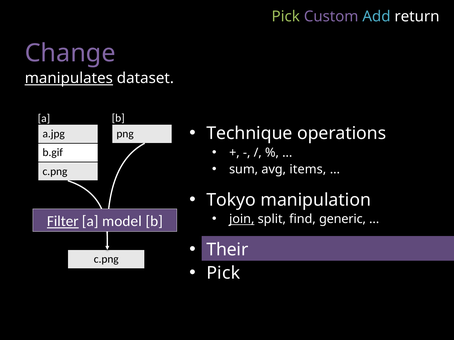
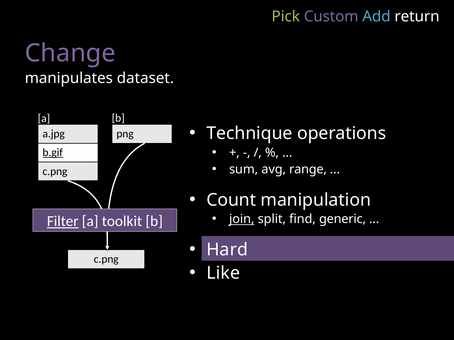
manipulates underline: present -> none (69, 78)
b.gif underline: none -> present (53, 153)
items: items -> range (308, 170)
Tokyo: Tokyo -> Count (231, 200)
model: model -> toolkit (122, 222)
Their: Their -> Hard (227, 250)
Pick: Pick -> Like (223, 273)
